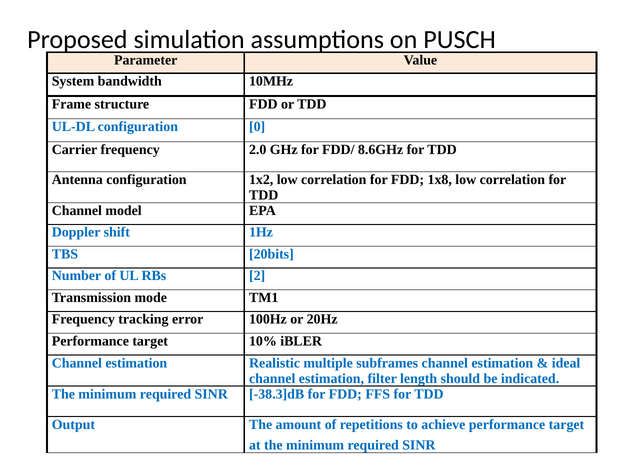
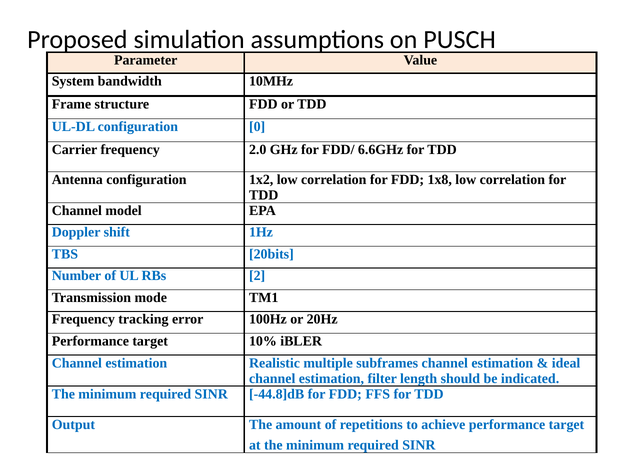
8.6GHz: 8.6GHz -> 6.6GHz (381, 150)
-38.3]dB: -38.3]dB -> -44.8]dB (277, 394)
